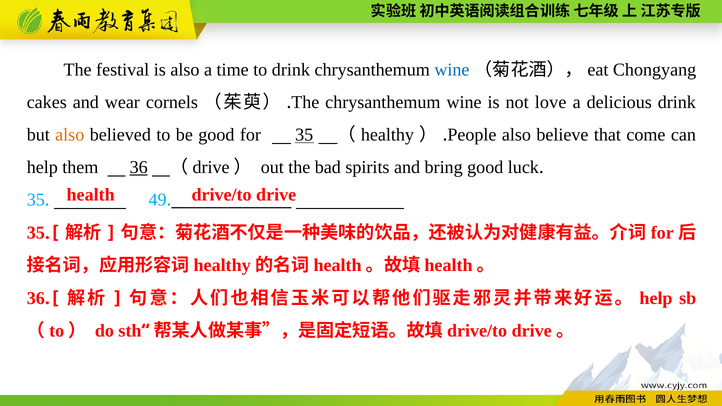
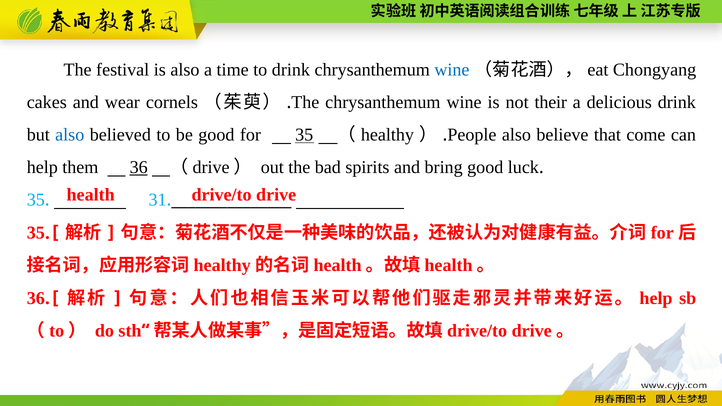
love: love -> their (551, 102)
also colour: orange -> blue (70, 135)
49: 49 -> 31 (158, 200)
